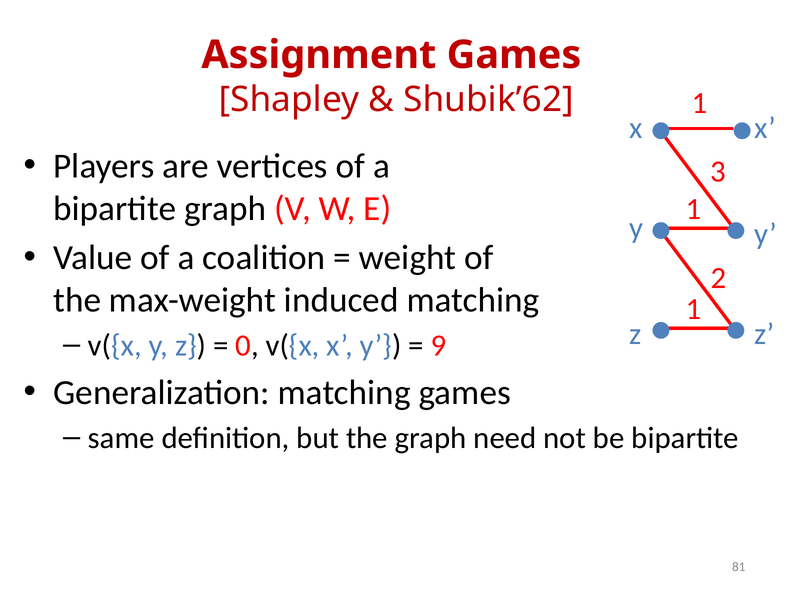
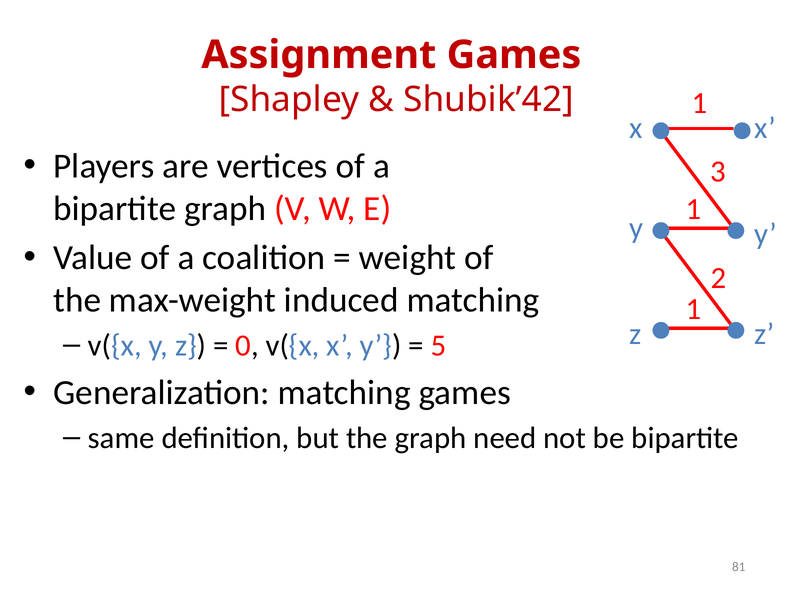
Shubik’62: Shubik’62 -> Shubik’42 (489, 100)
9: 9 -> 5 (439, 346)
